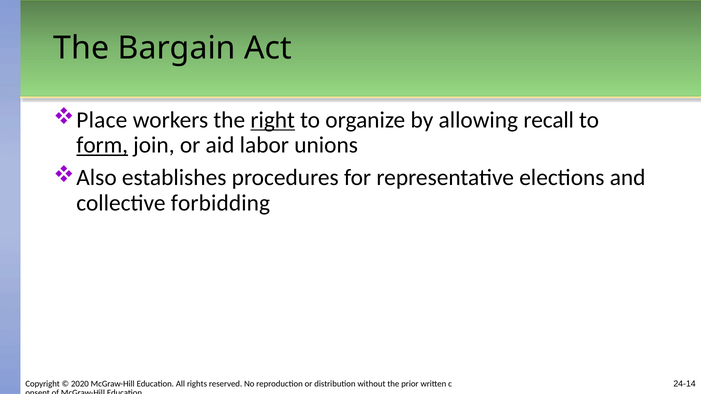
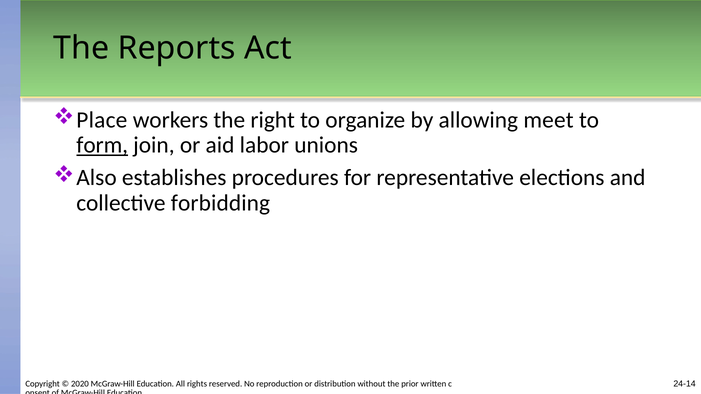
Bargain: Bargain -> Reports (177, 48)
right underline: present -> none (273, 120)
recall: recall -> meet (549, 120)
